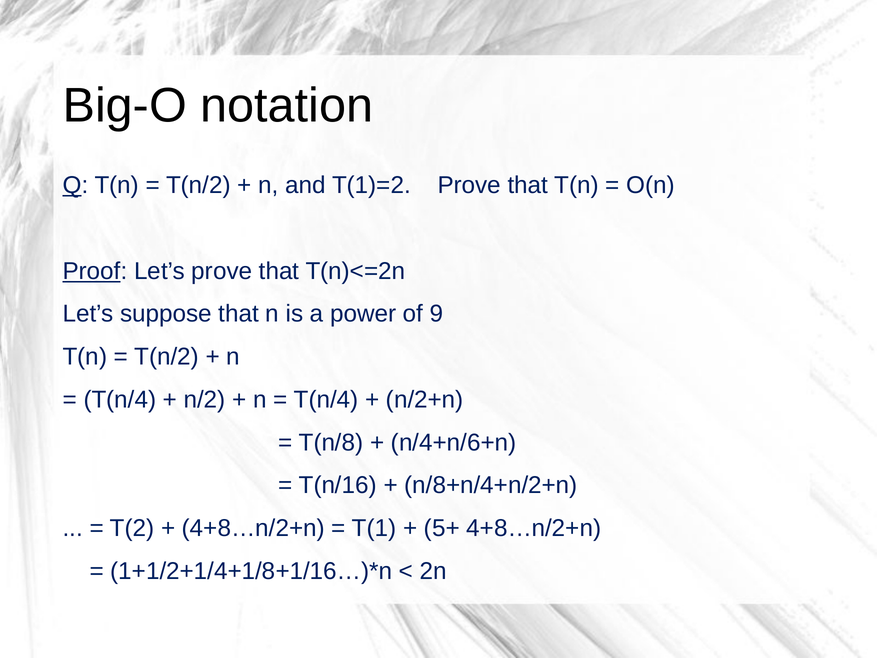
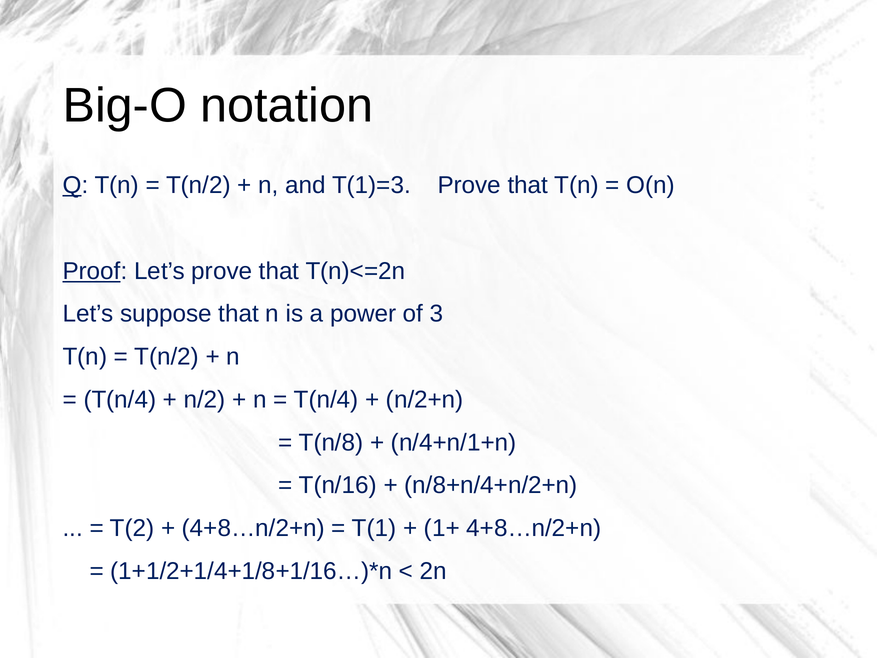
T(1)=2: T(1)=2 -> T(1)=3 (371, 185)
9: 9 -> 3 (436, 314)
n/4+n/6+n: n/4+n/6+n -> n/4+n/1+n (454, 442)
5+: 5+ -> 1+ (442, 528)
